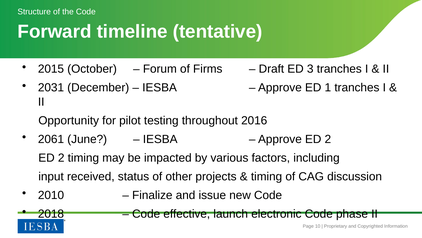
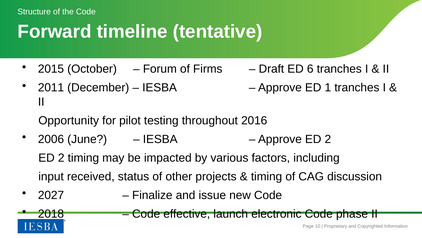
3: 3 -> 6 (310, 69)
2031: 2031 -> 2011 (51, 87)
2061: 2061 -> 2006 (51, 139)
2010: 2010 -> 2027 (51, 195)
